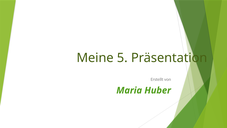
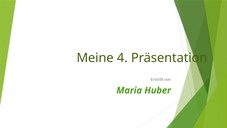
5: 5 -> 4 (122, 58)
